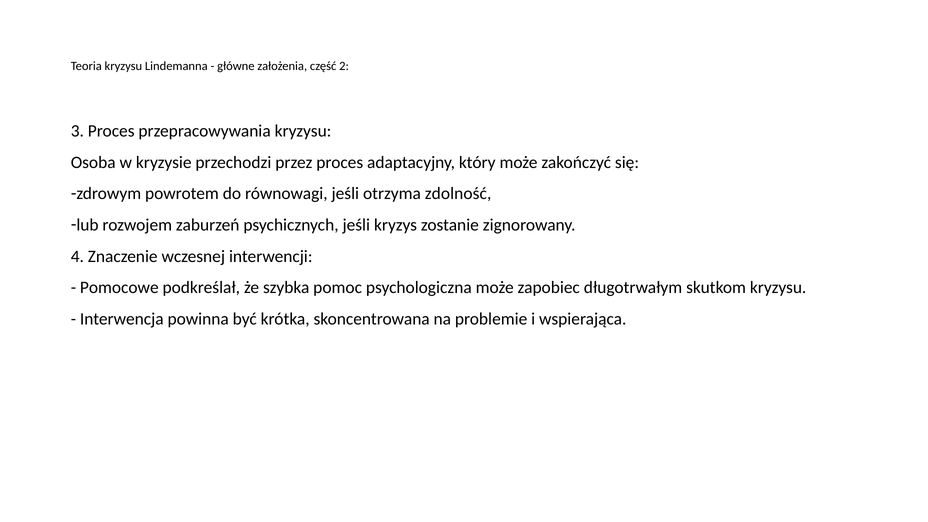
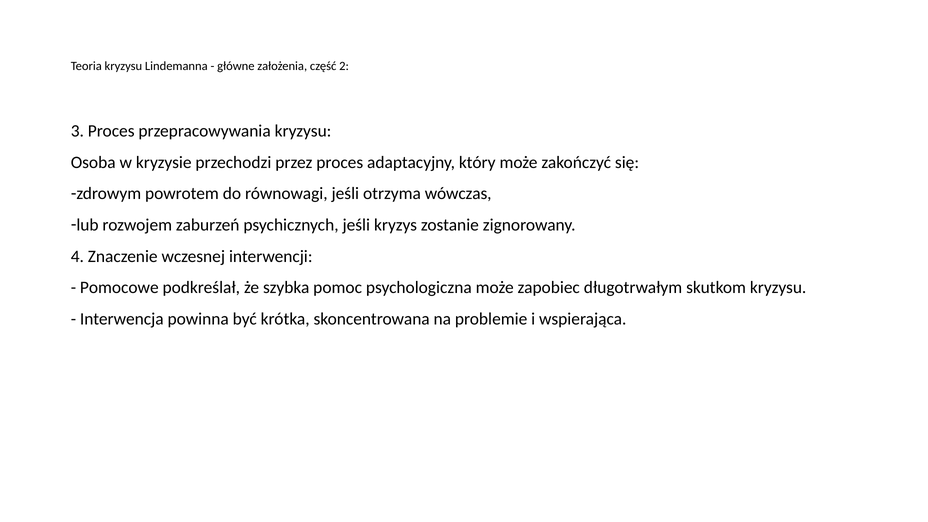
zdolność: zdolność -> wówczas (458, 194)
